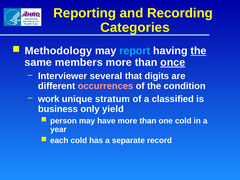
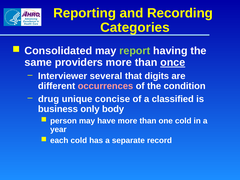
Methodology: Methodology -> Consolidated (58, 51)
report colour: light blue -> light green (135, 51)
the underline: present -> none (198, 51)
members: members -> providers (79, 62)
work: work -> drug (49, 99)
stratum: stratum -> concise (112, 99)
yield: yield -> body (113, 109)
